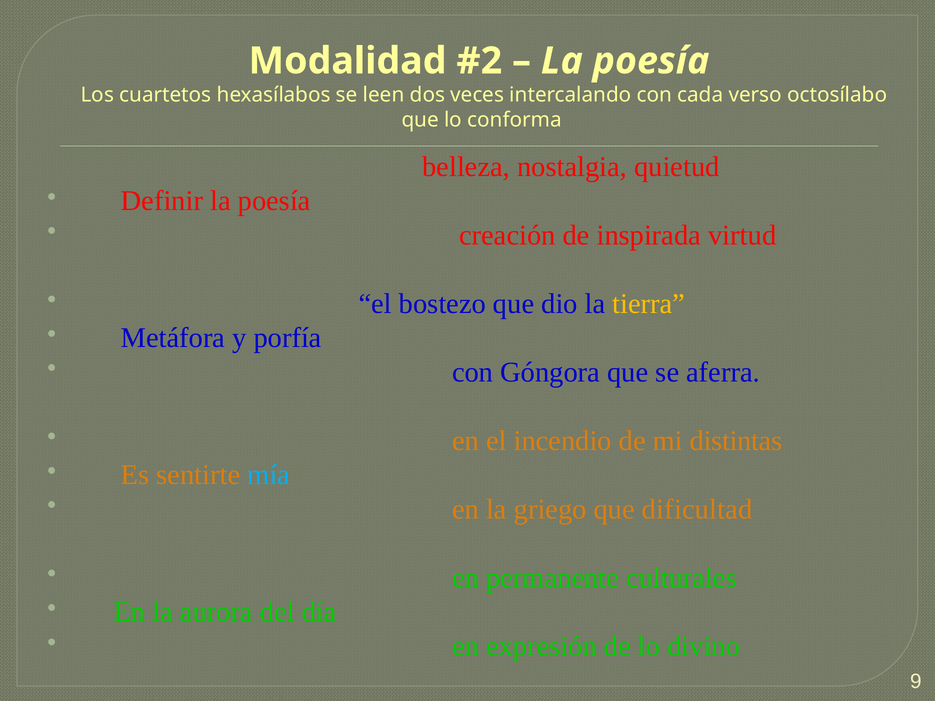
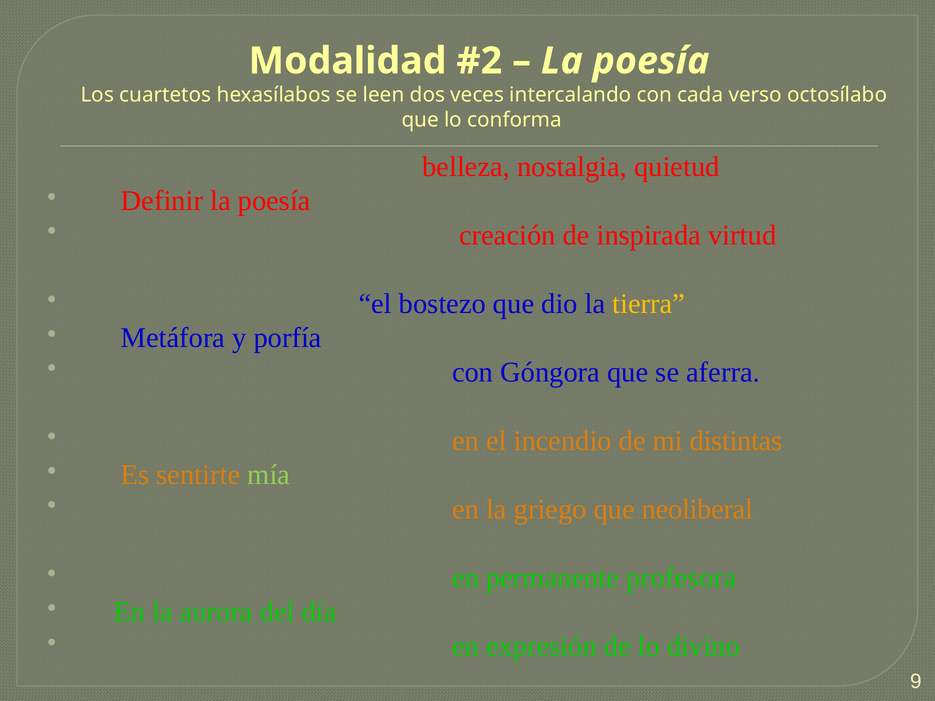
mía colour: light blue -> light green (269, 475)
dificultad: dificultad -> neoliberal (697, 509)
culturales: culturales -> profesora (681, 578)
